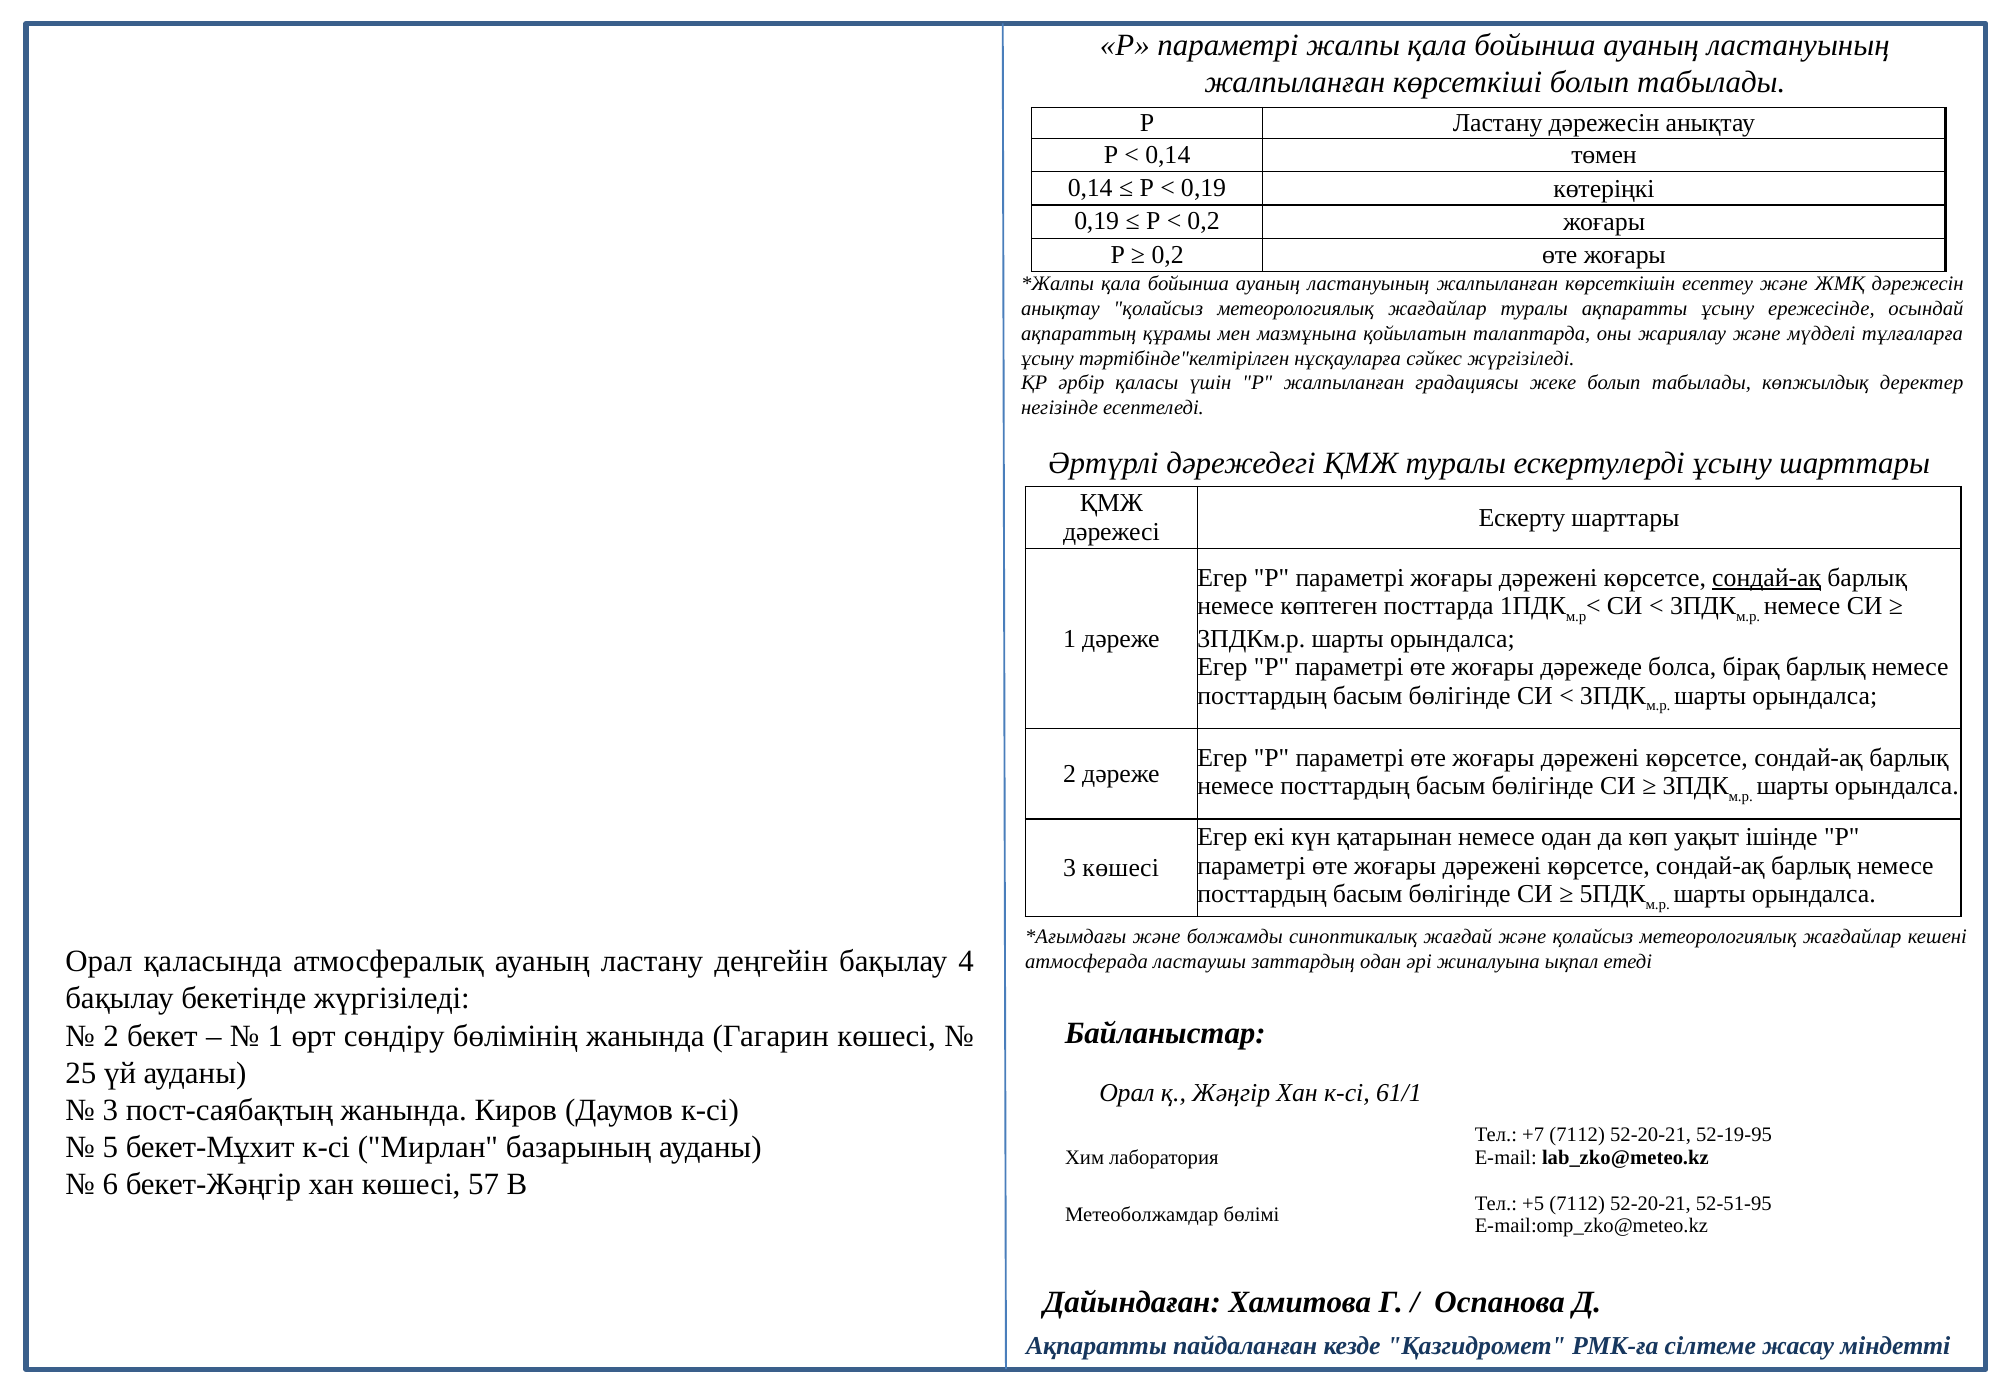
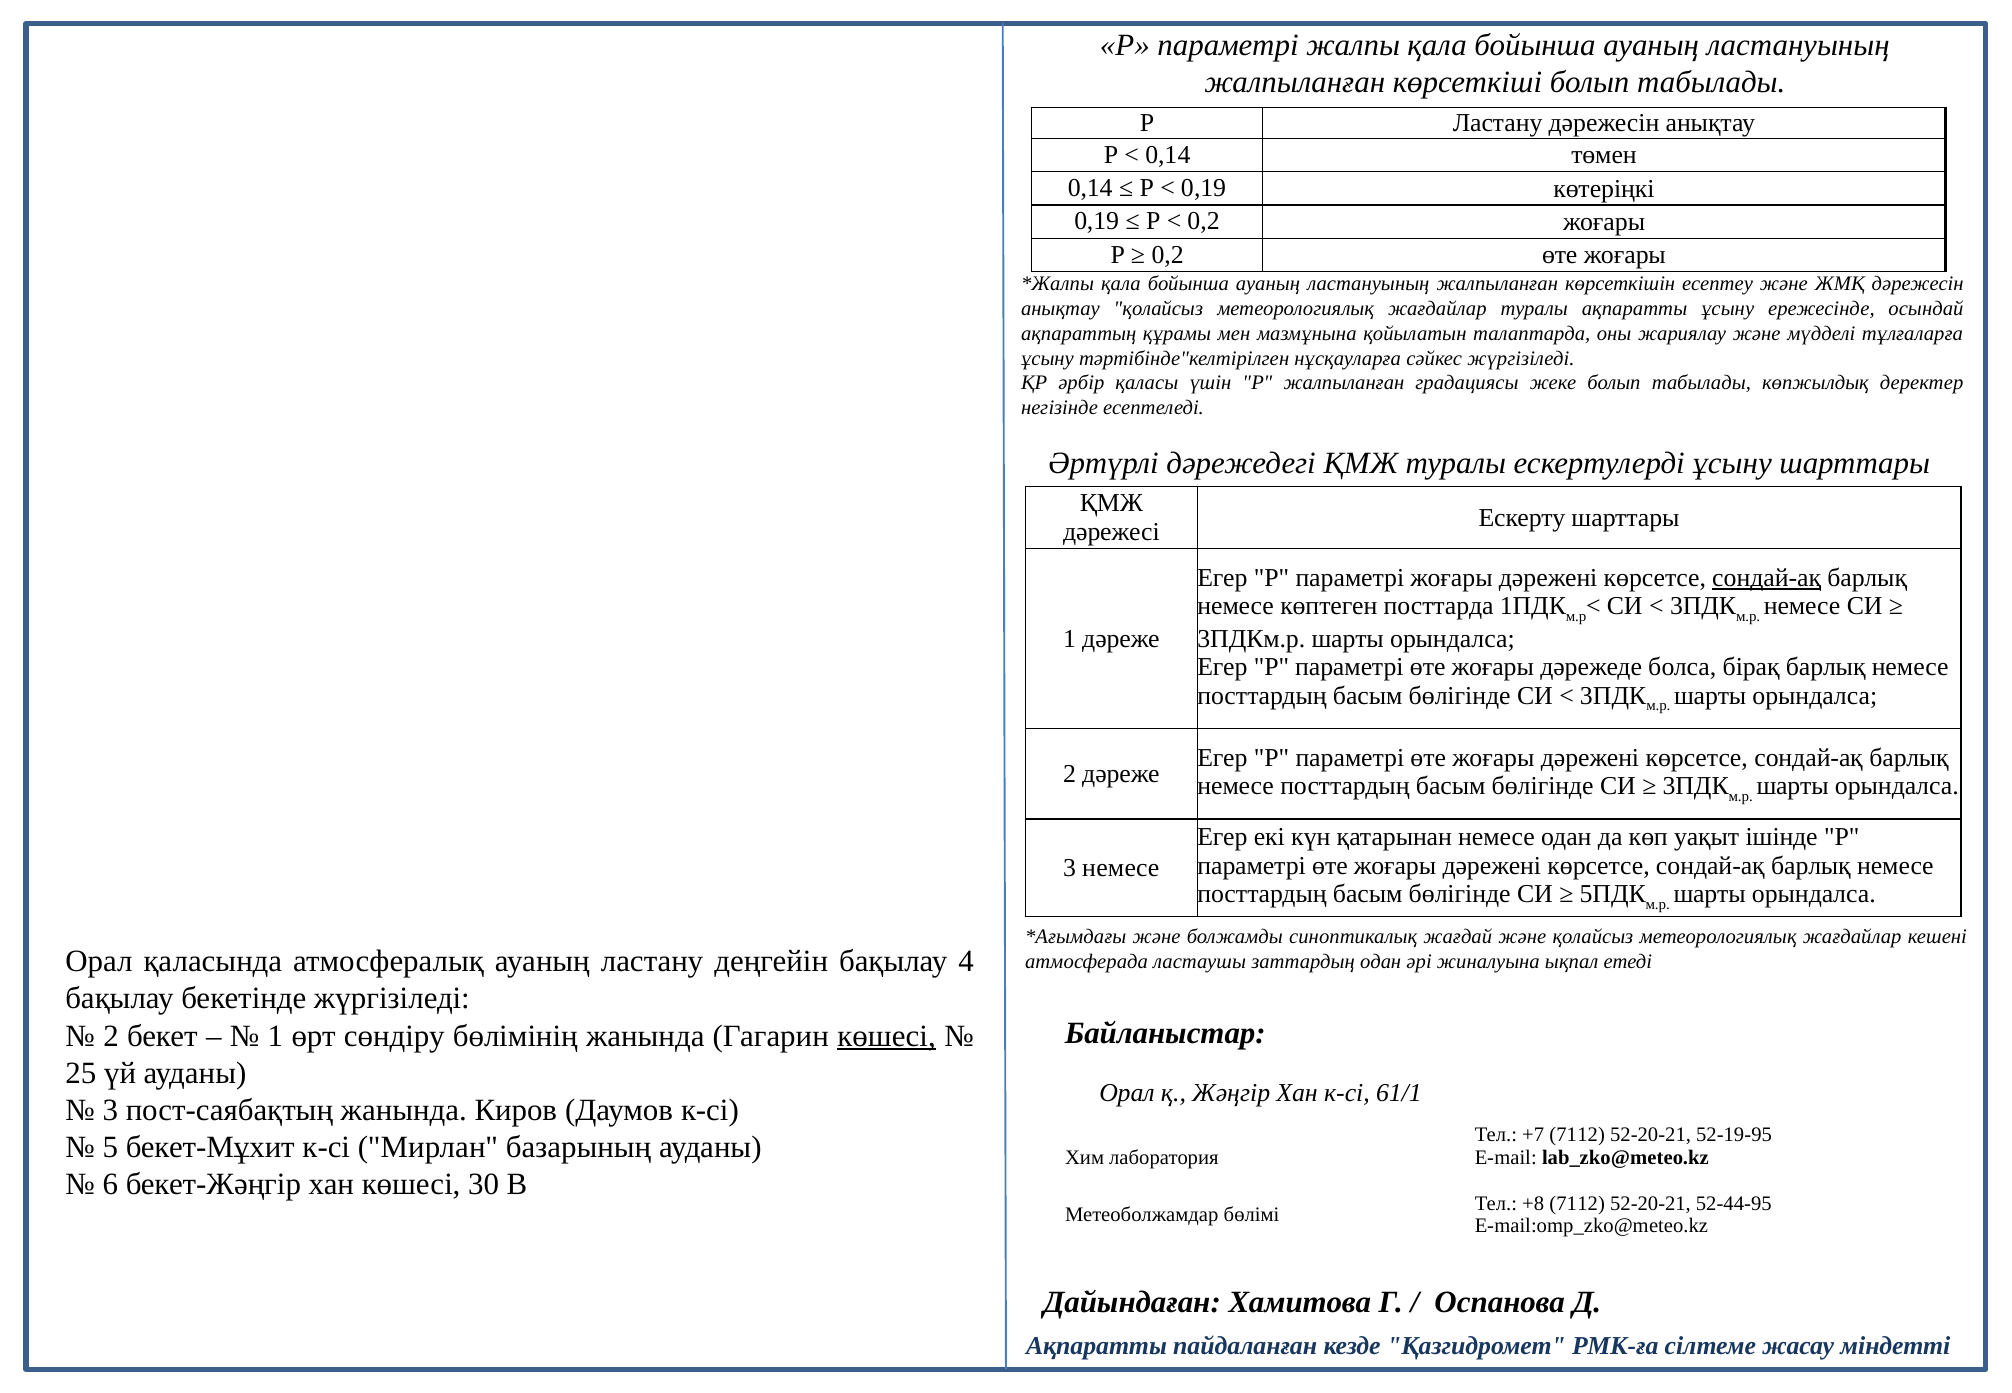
3 көшесі: көшесі -> немесе (1121, 868)
көшесі underline: none -> present (887, 1036)
57: 57 -> 30 (484, 1184)
+5: +5 -> +8 (1533, 1203)
52-51-95: 52-51-95 -> 52-44-95 (1734, 1203)
